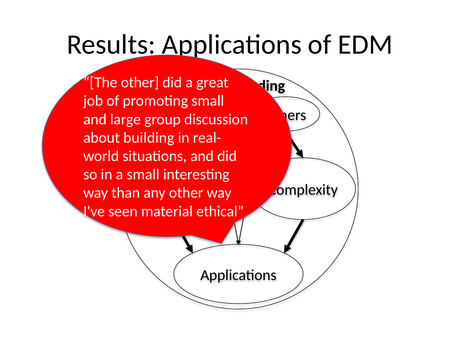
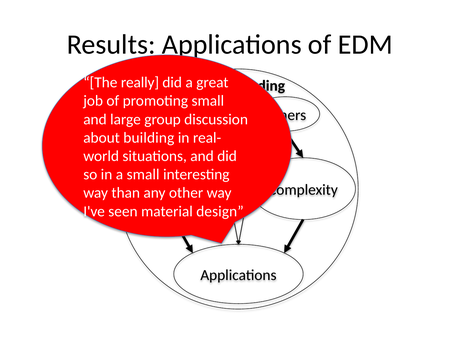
The other: other -> really (140, 83)
ethical: ethical -> design (220, 211)
